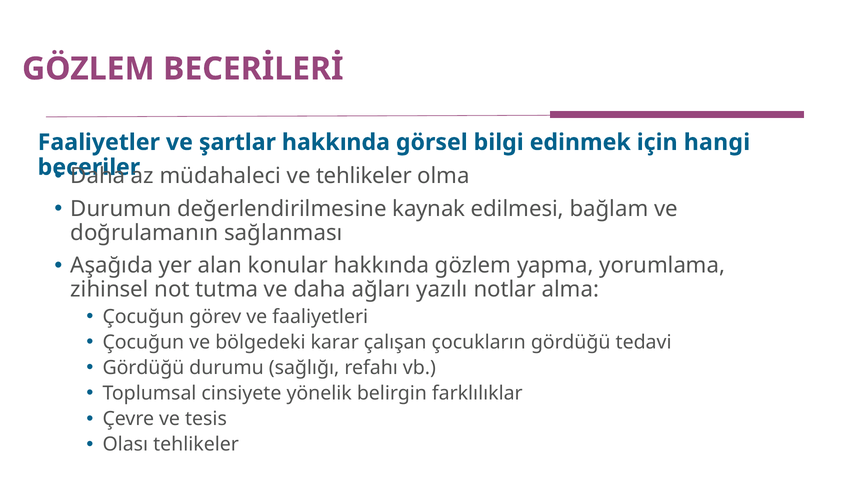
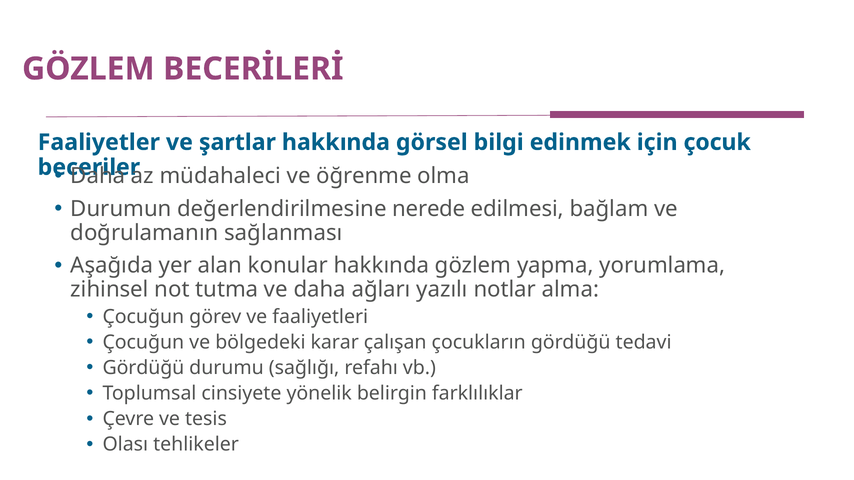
hangi: hangi -> çocuk (717, 142)
ve tehlikeler: tehlikeler -> öğrenme (364, 176)
kaynak: kaynak -> nerede (429, 209)
